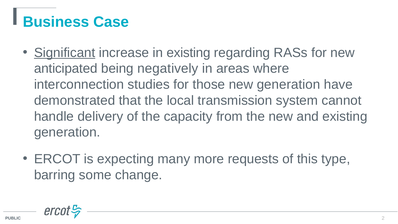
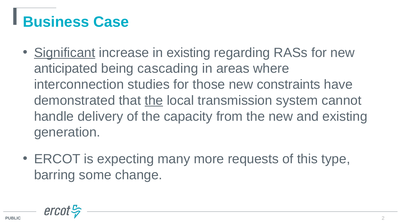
negatively: negatively -> cascading (168, 69)
new generation: generation -> constraints (289, 84)
the underline: none -> present (154, 100)
